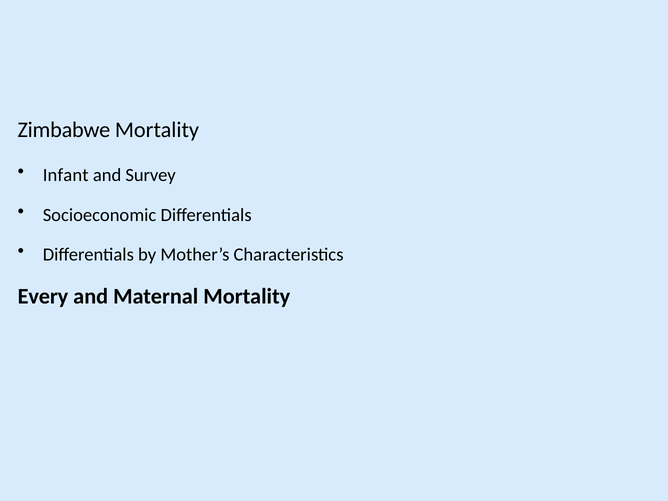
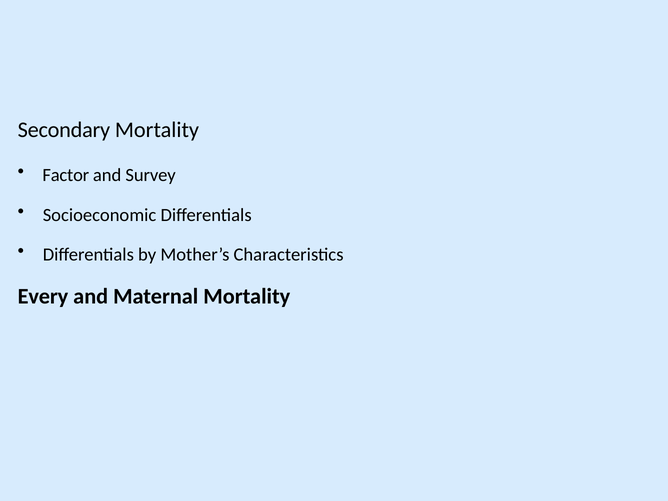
Zimbabwe: Zimbabwe -> Secondary (64, 130)
Infant: Infant -> Factor (66, 175)
